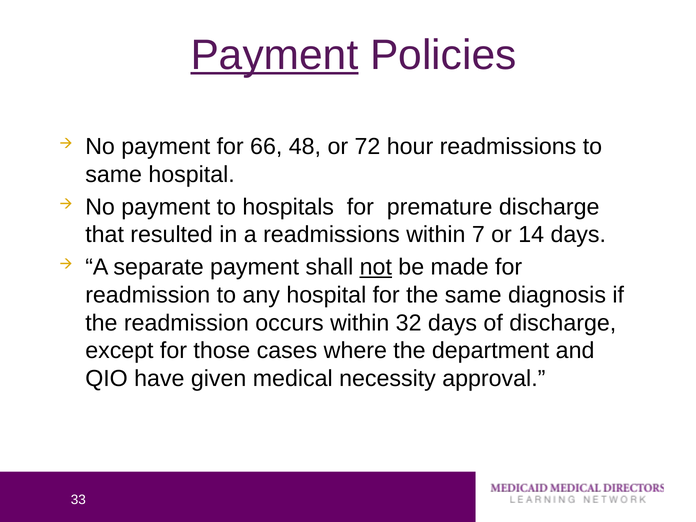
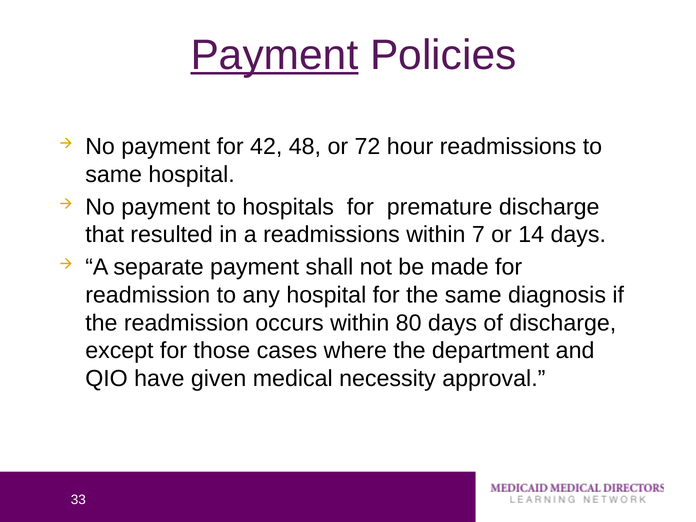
66: 66 -> 42 (266, 147)
not underline: present -> none (376, 267)
32: 32 -> 80 (409, 323)
